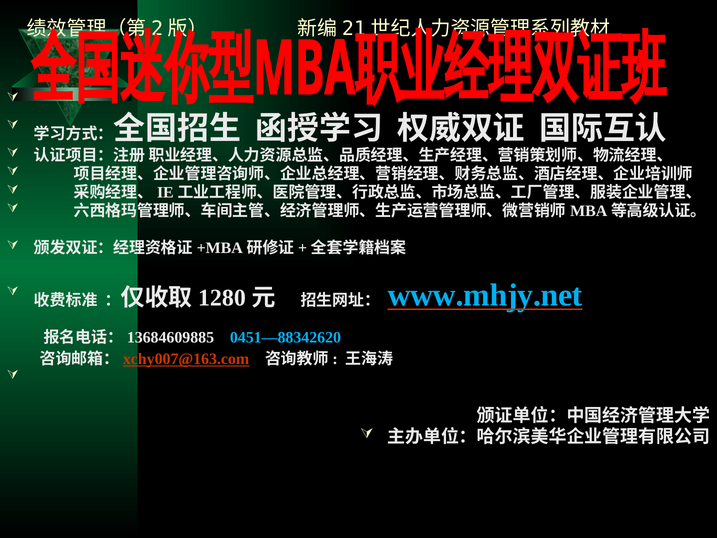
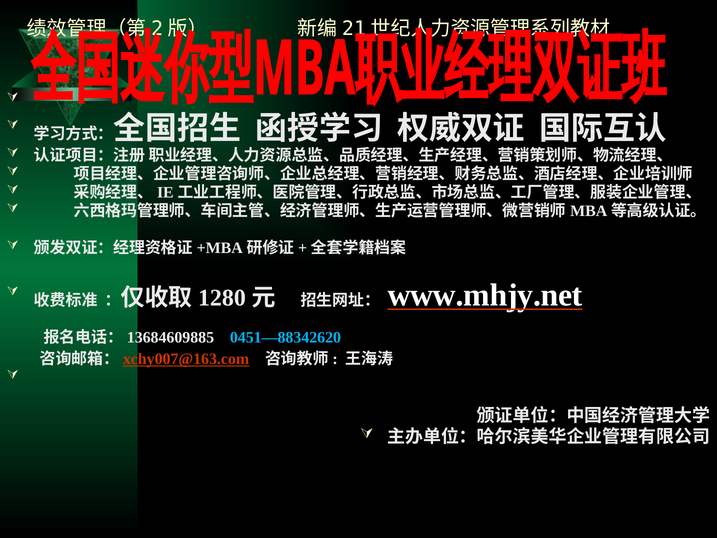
www.mhjy.net colour: light blue -> white (485, 295)
